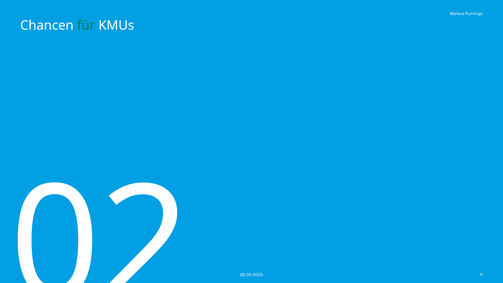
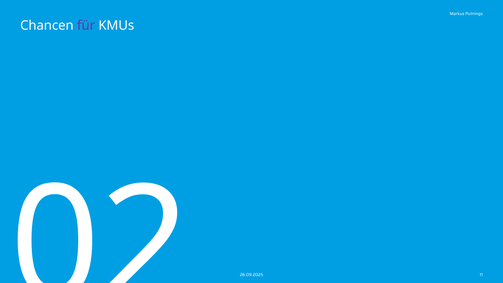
für colour: green -> purple (86, 25)
